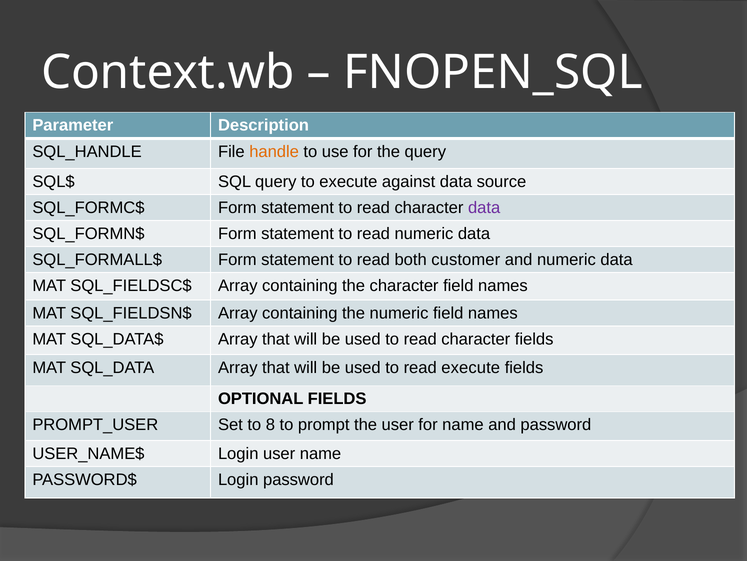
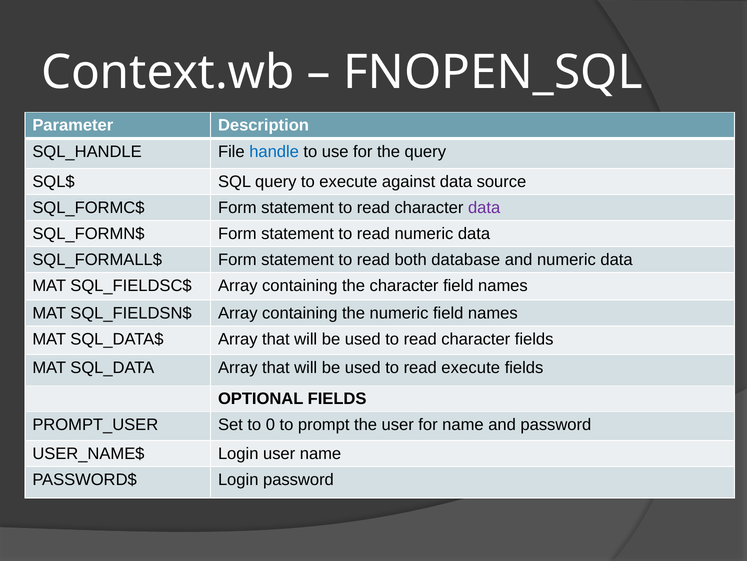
handle colour: orange -> blue (274, 151)
customer: customer -> database (466, 259)
8: 8 -> 0 (270, 424)
